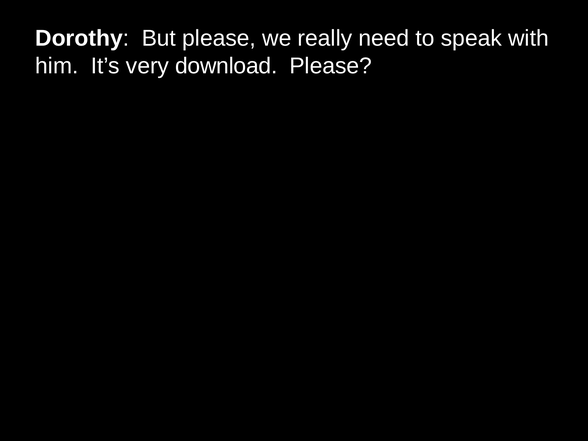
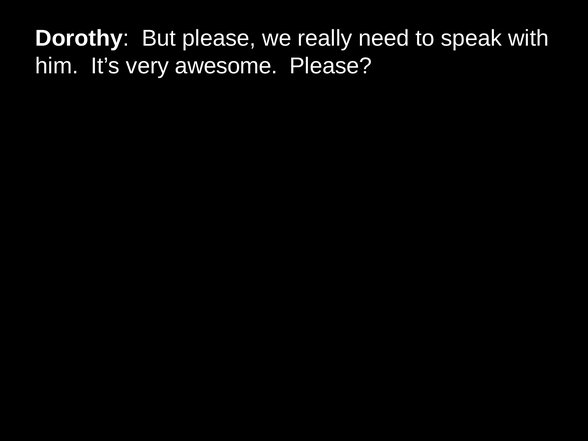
download: download -> awesome (226, 66)
